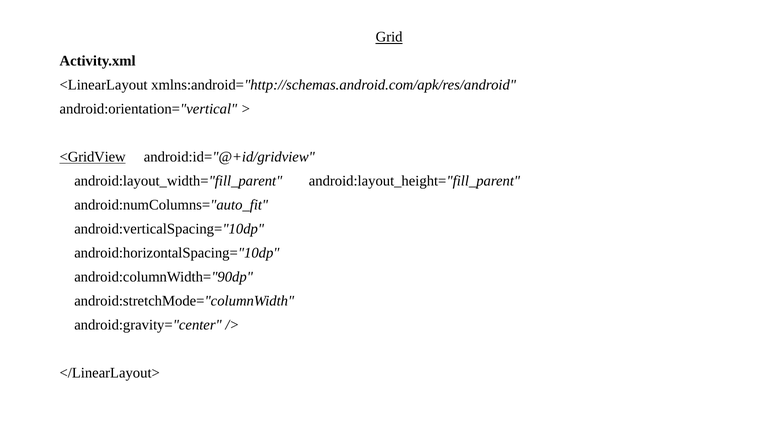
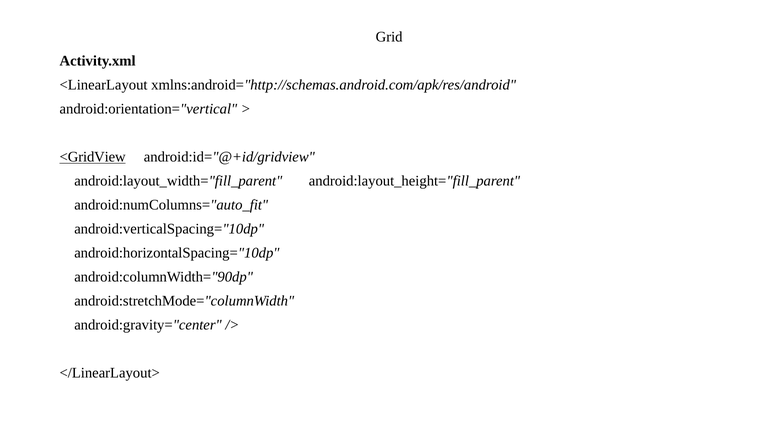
Grid underline: present -> none (389, 37)
